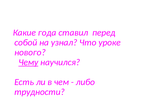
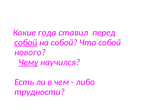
собой underline: none -> present (26, 43)
на узнал: узнал -> собой (64, 43)
Что уроке: уроке -> собой (110, 43)
